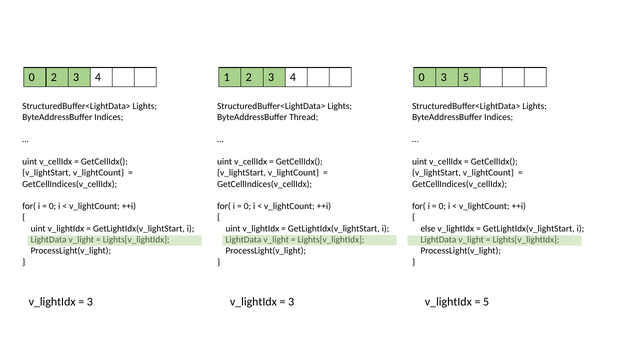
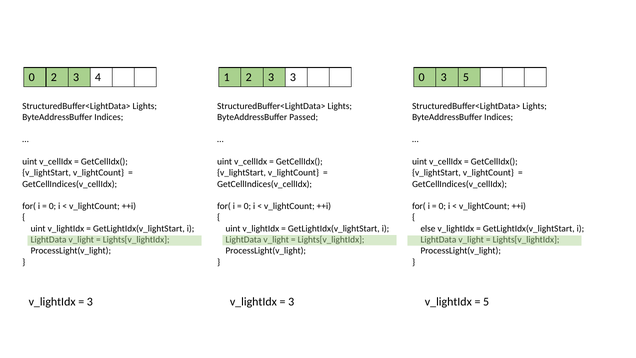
1 2 3 4: 4 -> 3 (293, 77)
Thread: Thread -> Passed (304, 117)
